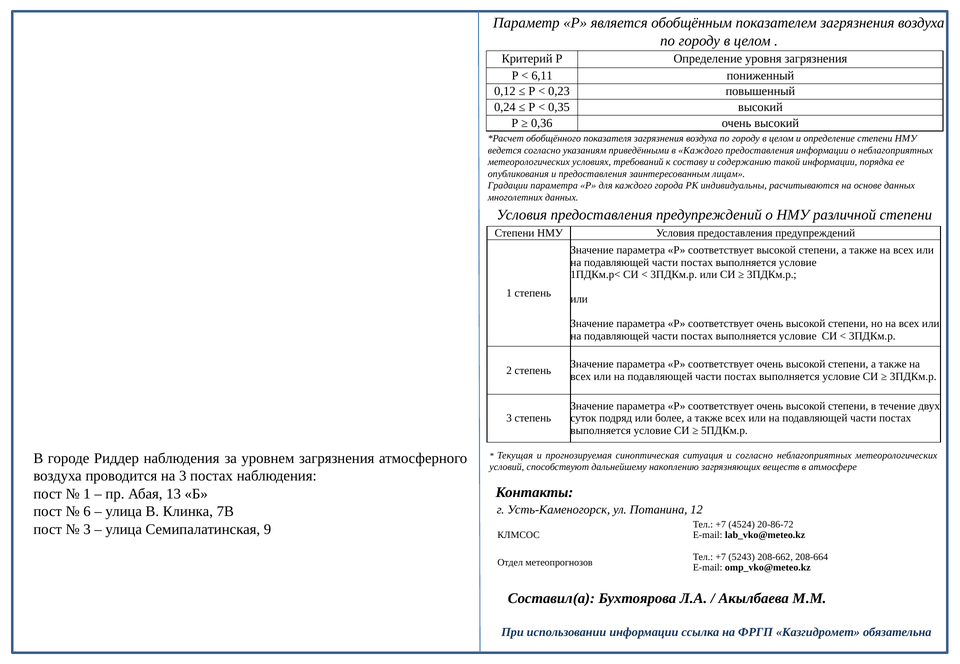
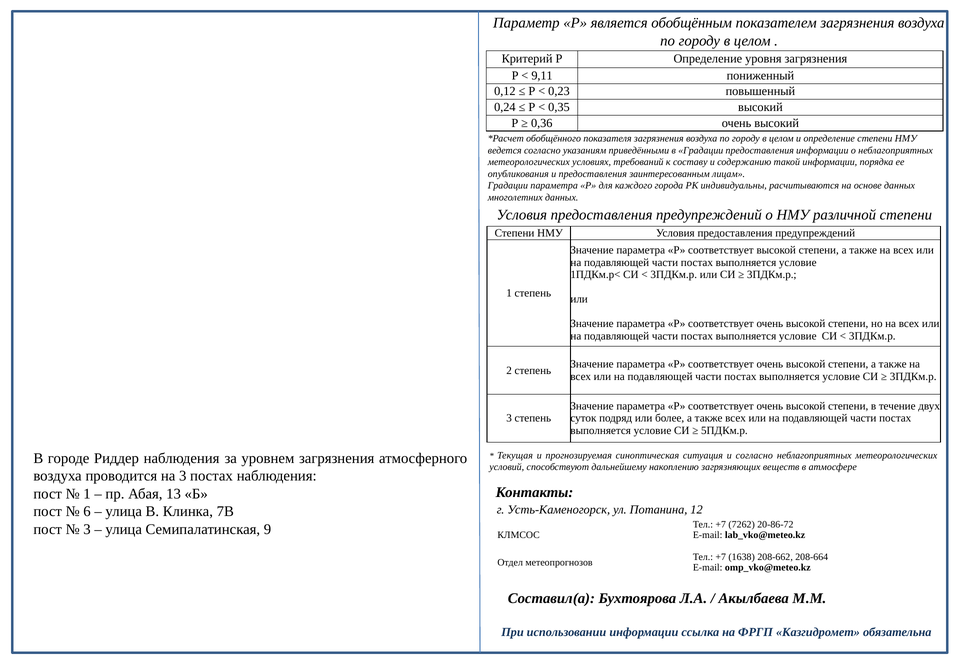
6,11: 6,11 -> 9,11 (542, 76)
в Каждого: Каждого -> Градации (701, 151)
4524: 4524 -> 7262 (742, 525)
5243: 5243 -> 1638 (742, 557)
